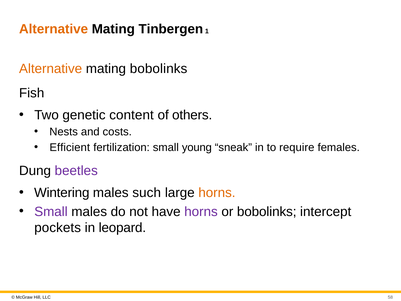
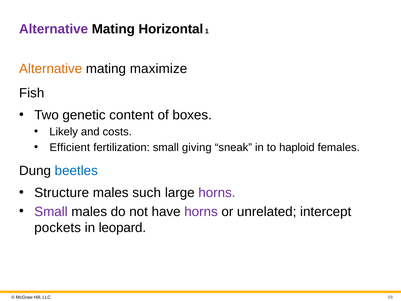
Alternative colour: orange -> purple (54, 29)
Tinbergen: Tinbergen -> Horizontal (171, 29)
mating bobolinks: bobolinks -> maximize (159, 69)
others: others -> boxes (192, 115)
Nests: Nests -> Likely (64, 132)
young: young -> giving (197, 147)
require: require -> haploid (297, 147)
beetles colour: purple -> blue (76, 171)
Wintering: Wintering -> Structure (62, 193)
horns colour: orange -> purple (217, 193)
or bobolinks: bobolinks -> unrelated (267, 211)
